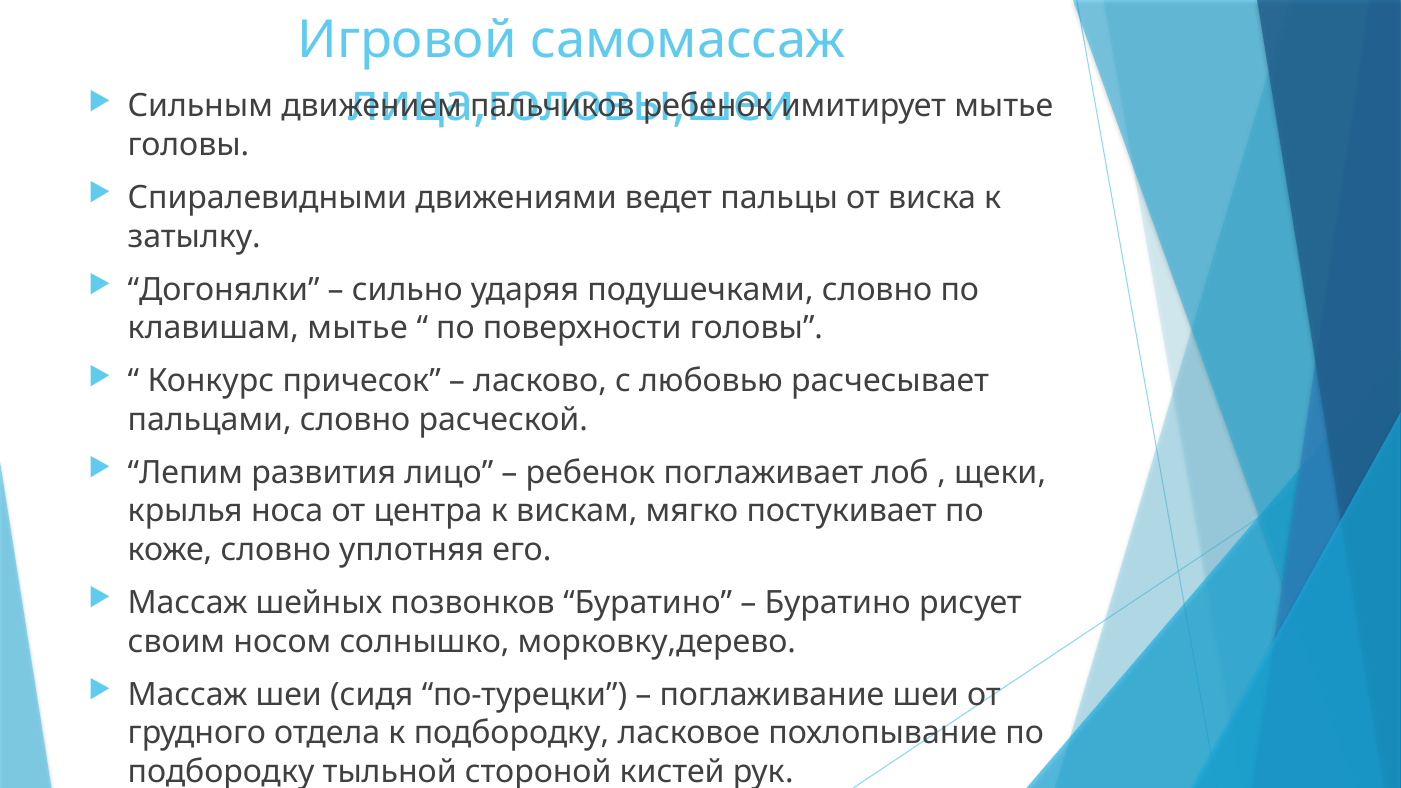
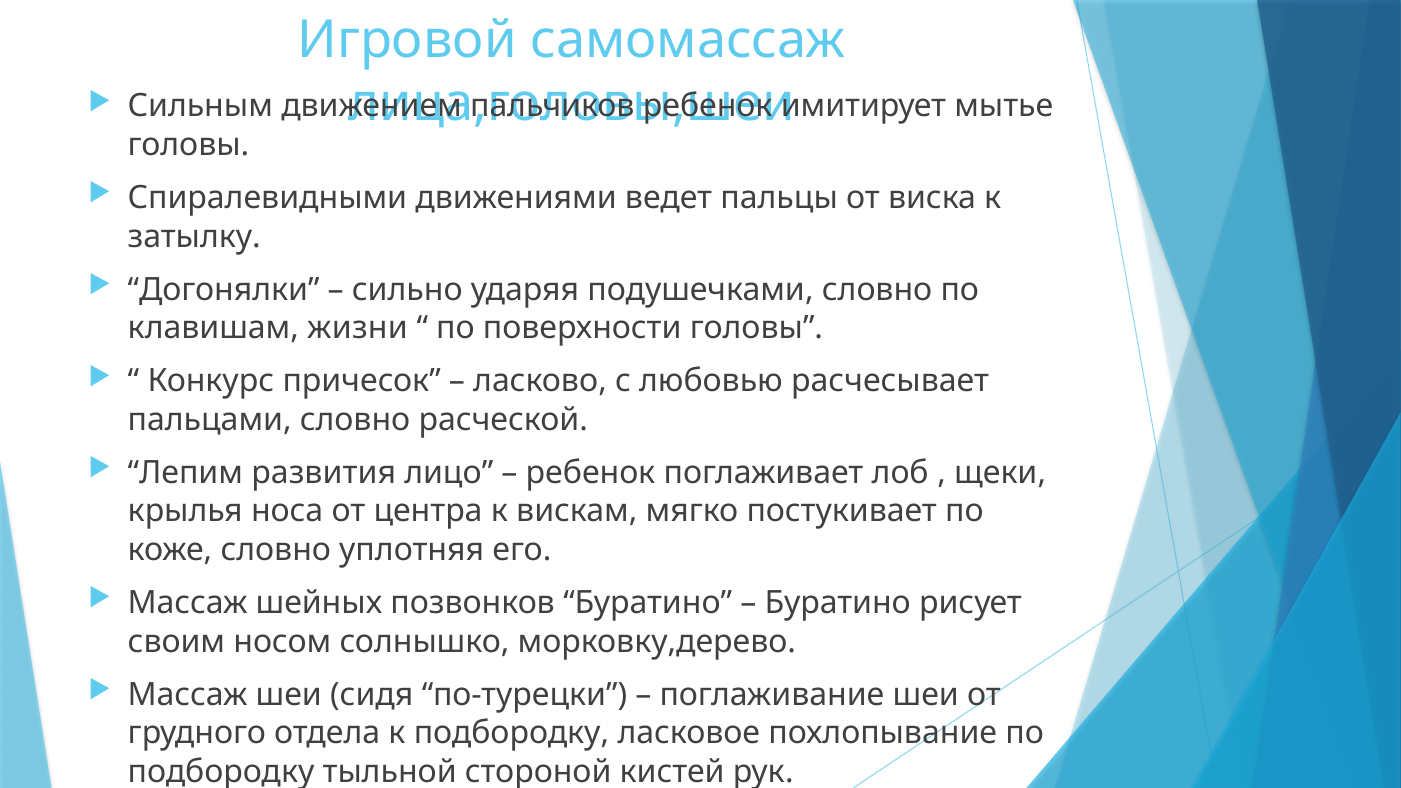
клавишам мытье: мытье -> жизни (358, 328)
